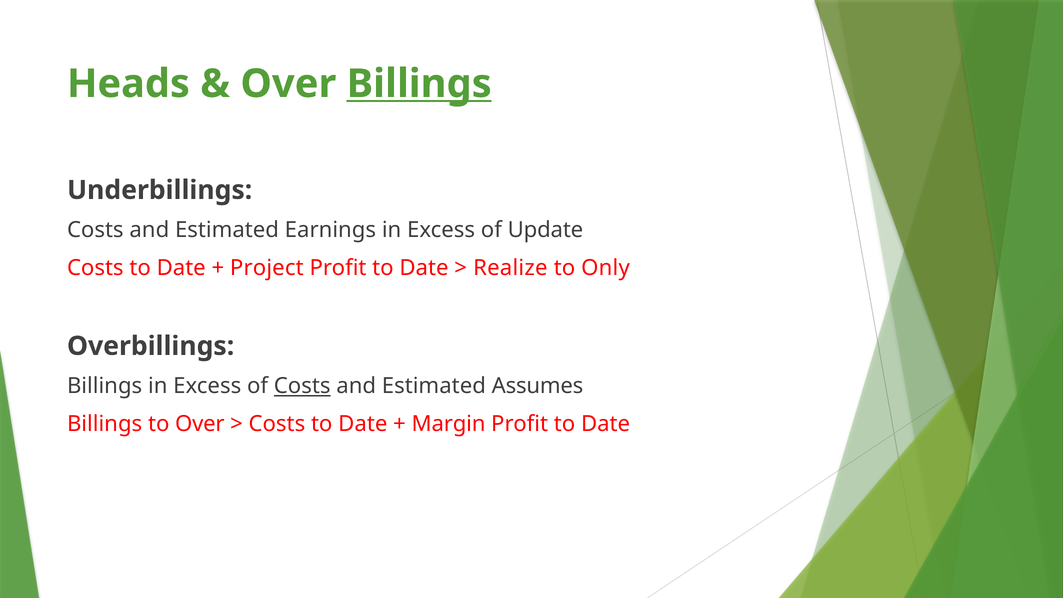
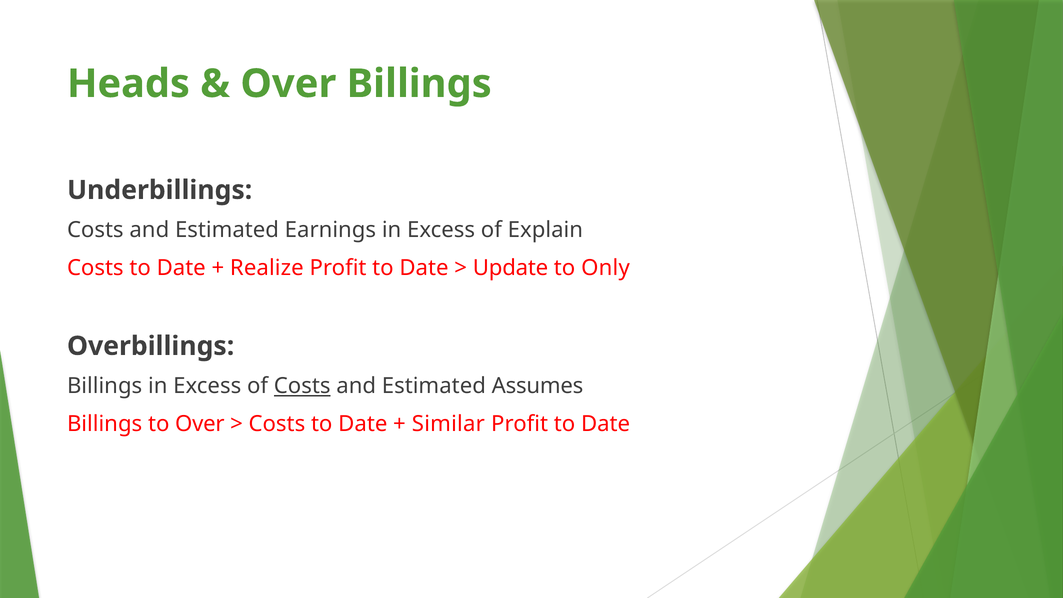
Billings underline: present -> none (419, 84)
Update: Update -> Explain (545, 230)
Project: Project -> Realize (267, 268)
Realize: Realize -> Update (511, 268)
Margin: Margin -> Similar (448, 424)
